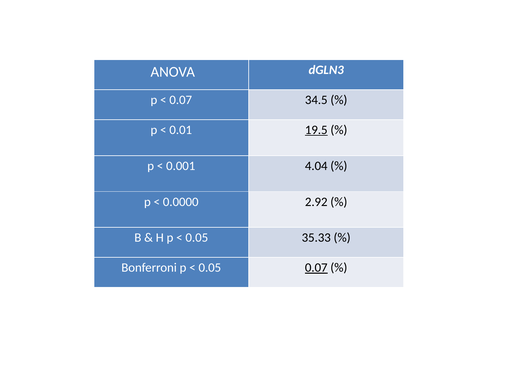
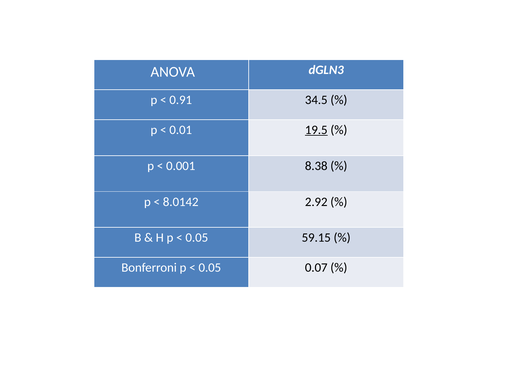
0.07: 0.07 -> 0.91 (181, 100)
4.04: 4.04 -> 8.38 (316, 166)
0.0000: 0.0000 -> 8.0142 (181, 202)
35.33: 35.33 -> 59.15 (316, 238)
0.07 underline: present -> none (316, 268)
